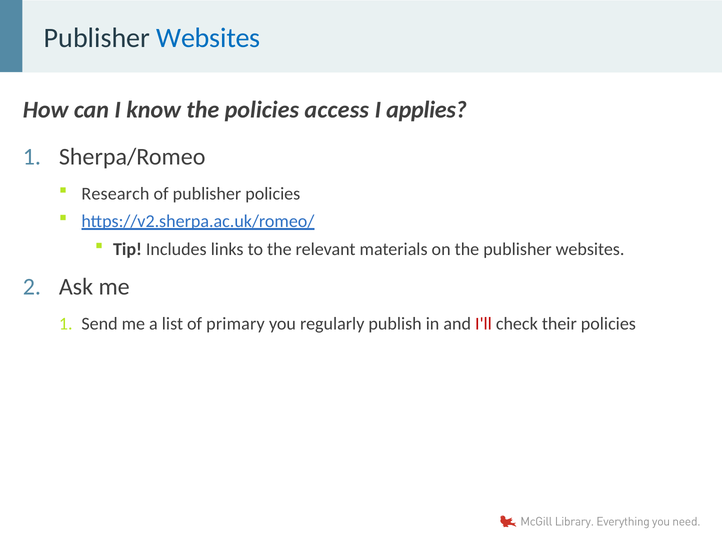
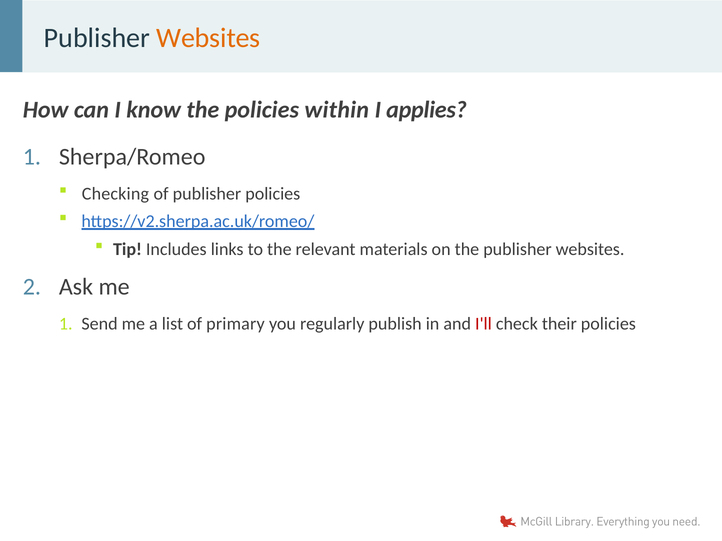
Websites colour: blue -> orange (208, 38)
access: access -> within (337, 110)
Research: Research -> Checking (115, 194)
